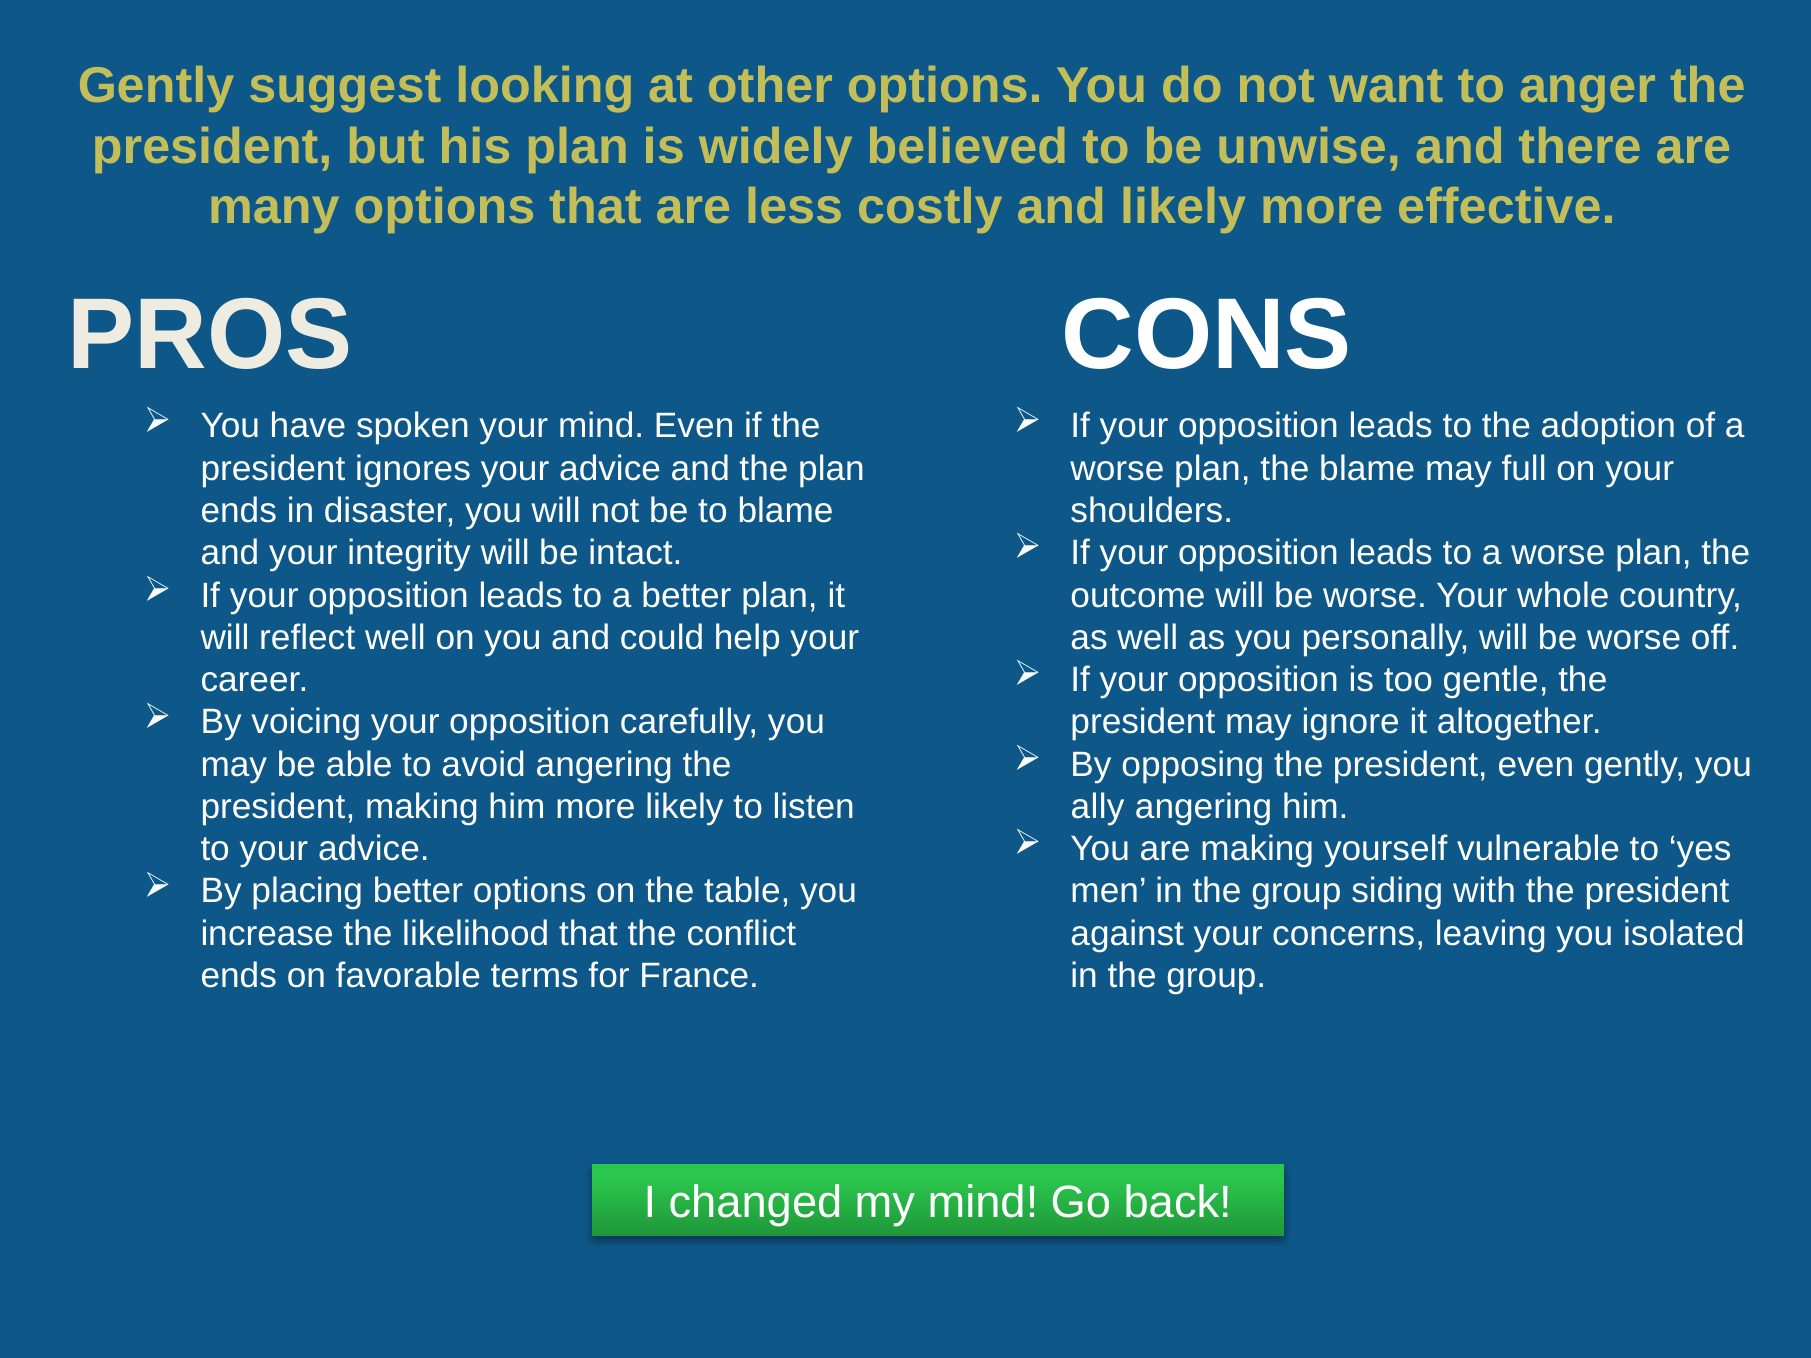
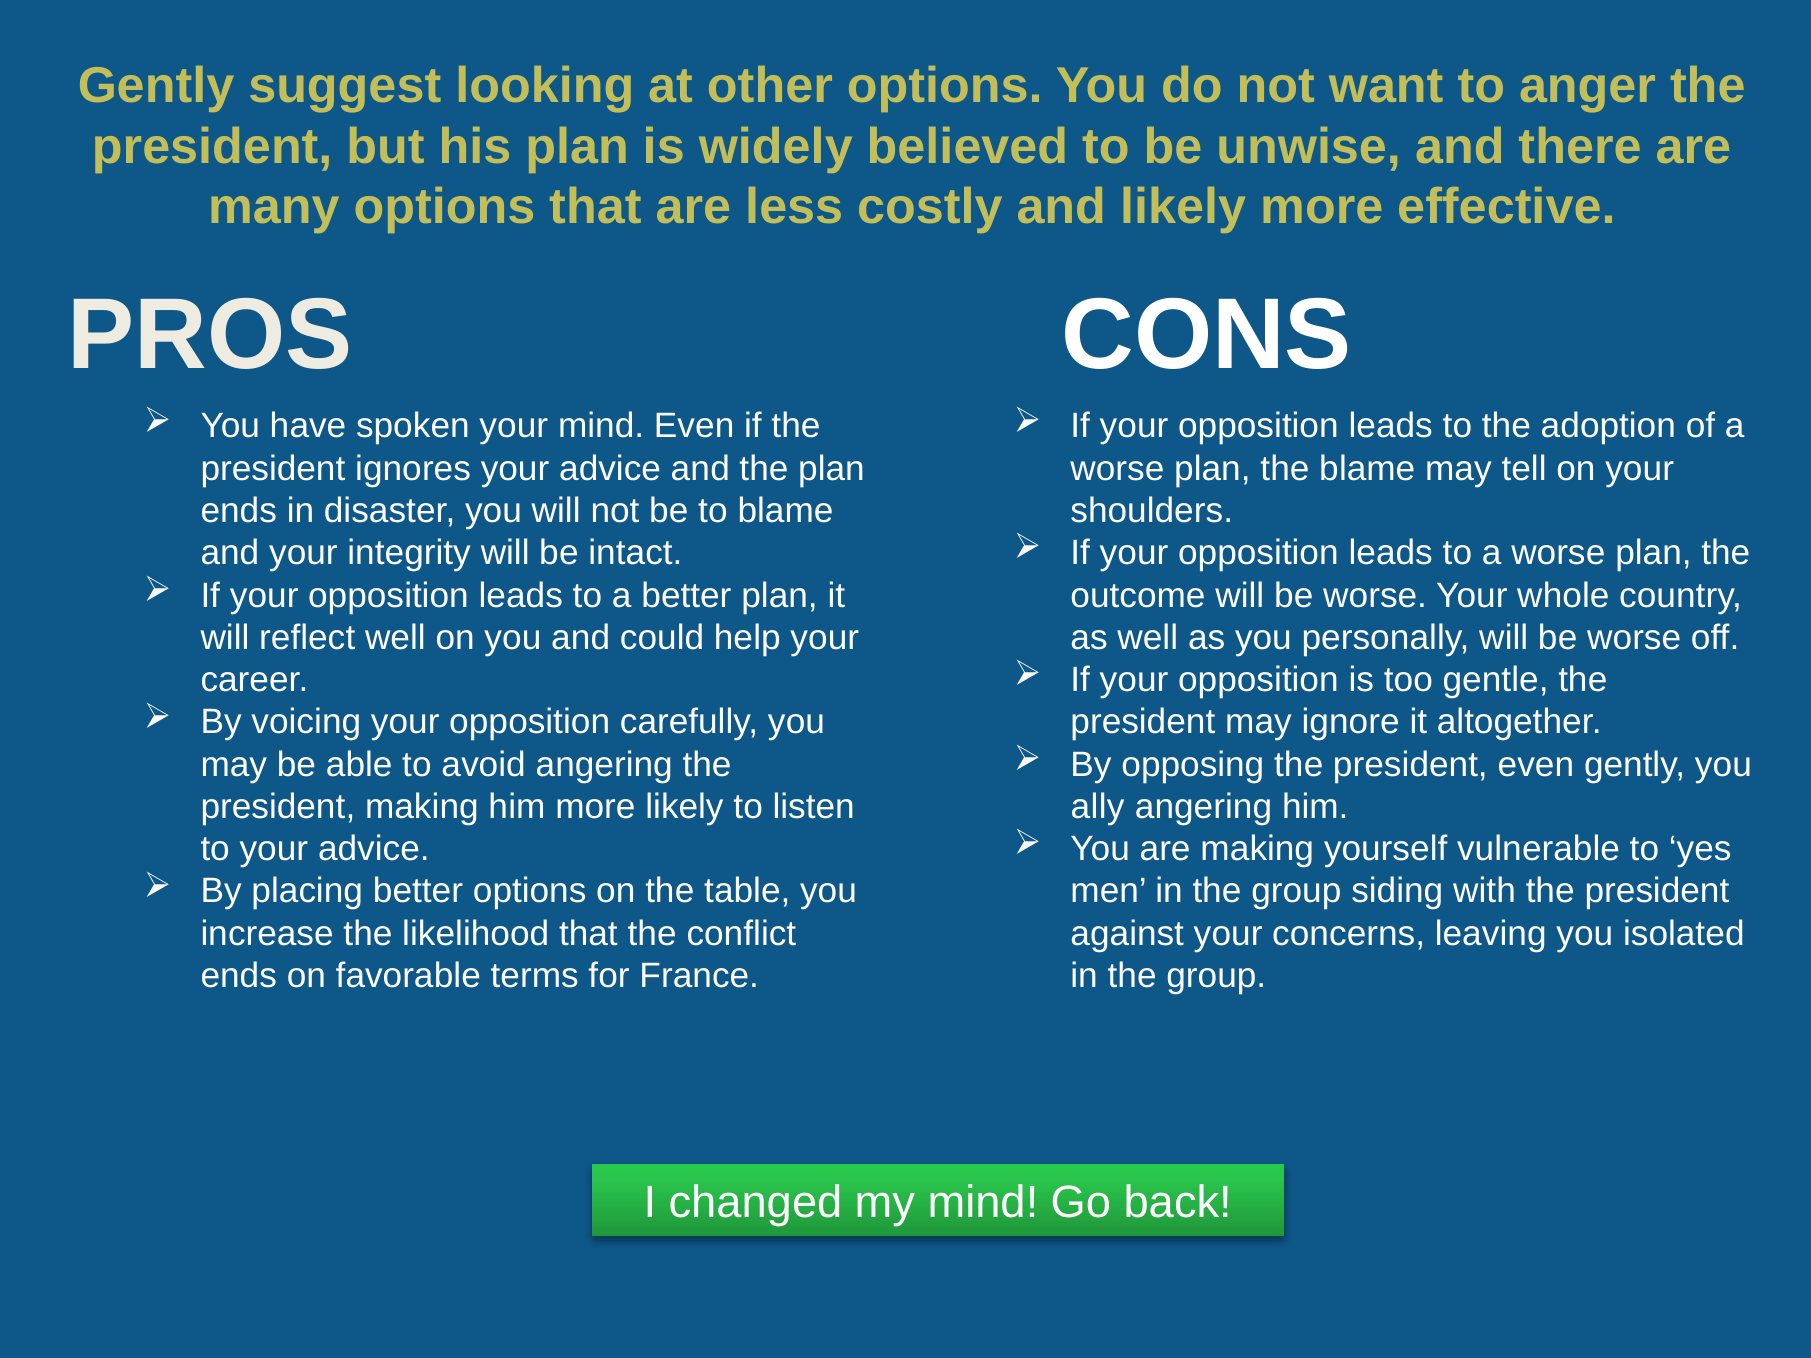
full: full -> tell (1524, 469)
